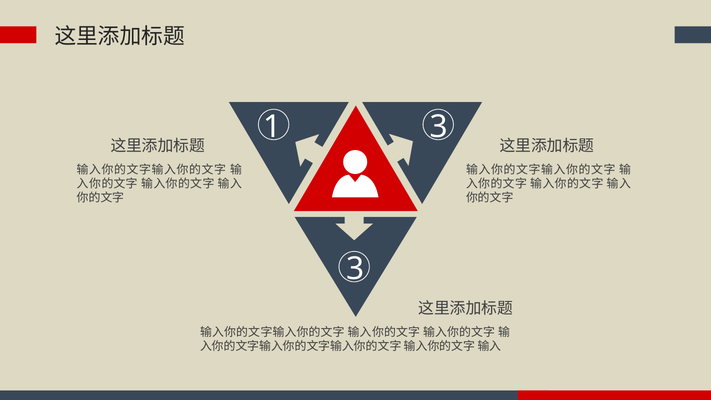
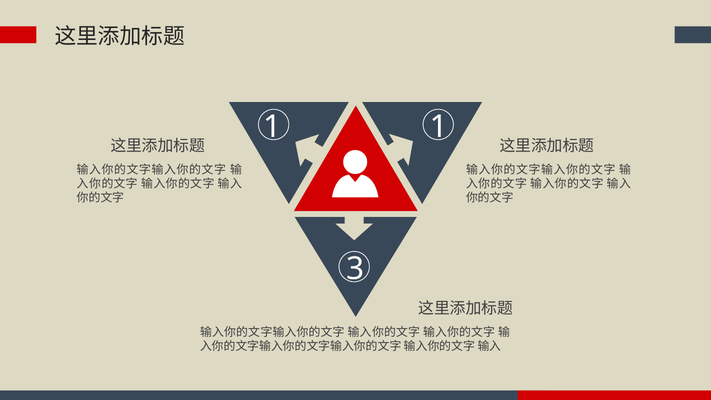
3: 3 -> 1 (439, 127)
